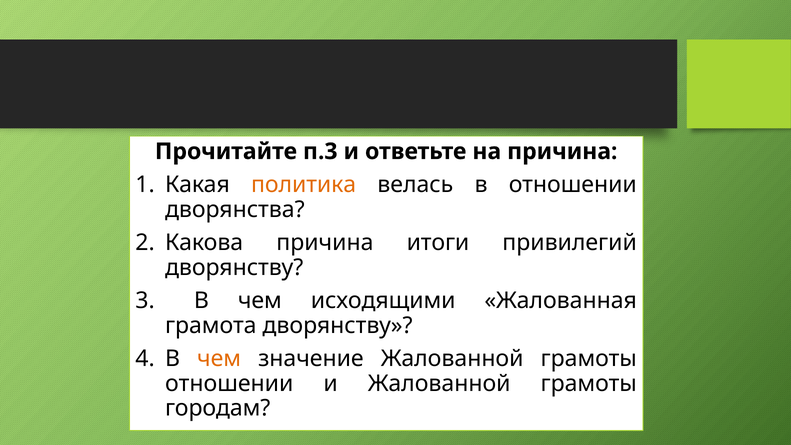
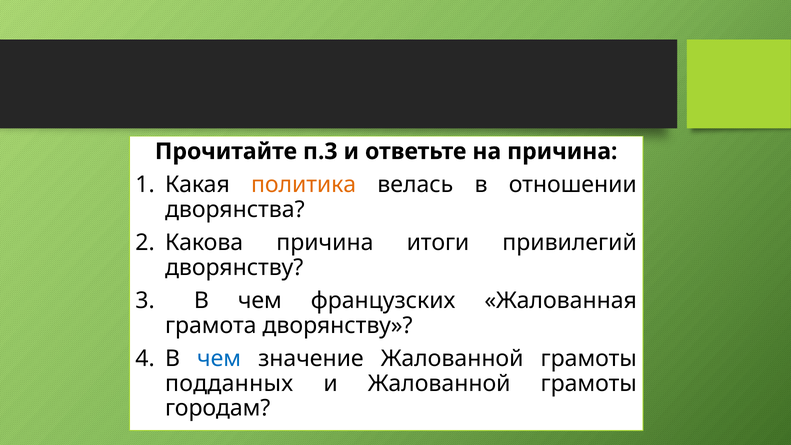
исходящими: исходящими -> французских (383, 301)
чем colour: orange -> blue (219, 359)
отношении: отношении -> подданных (229, 383)
